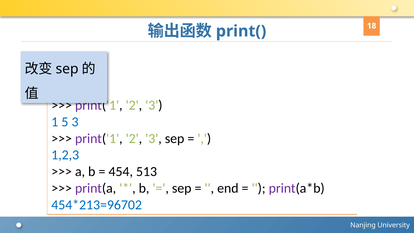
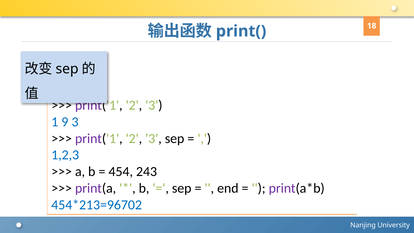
5: 5 -> 9 (65, 122)
513: 513 -> 243 (147, 172)
